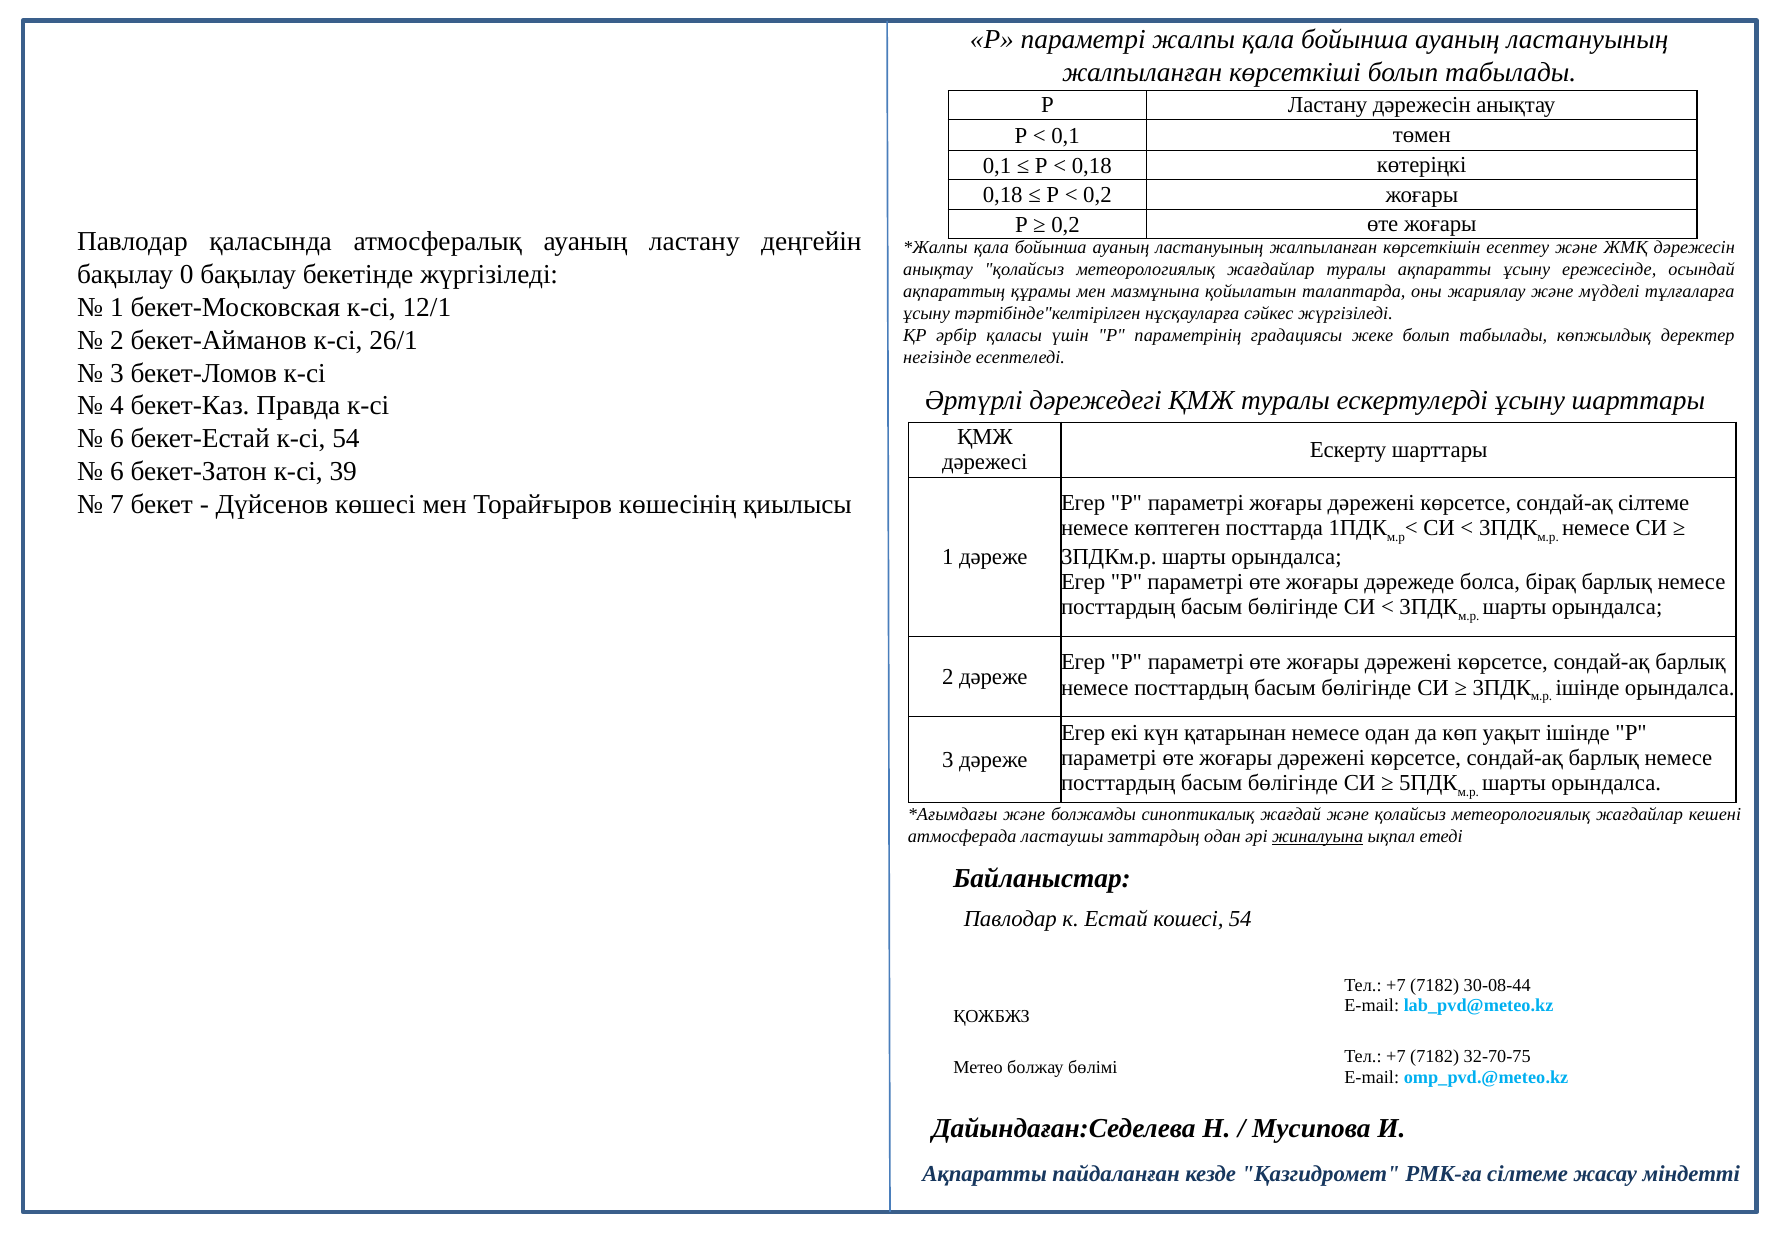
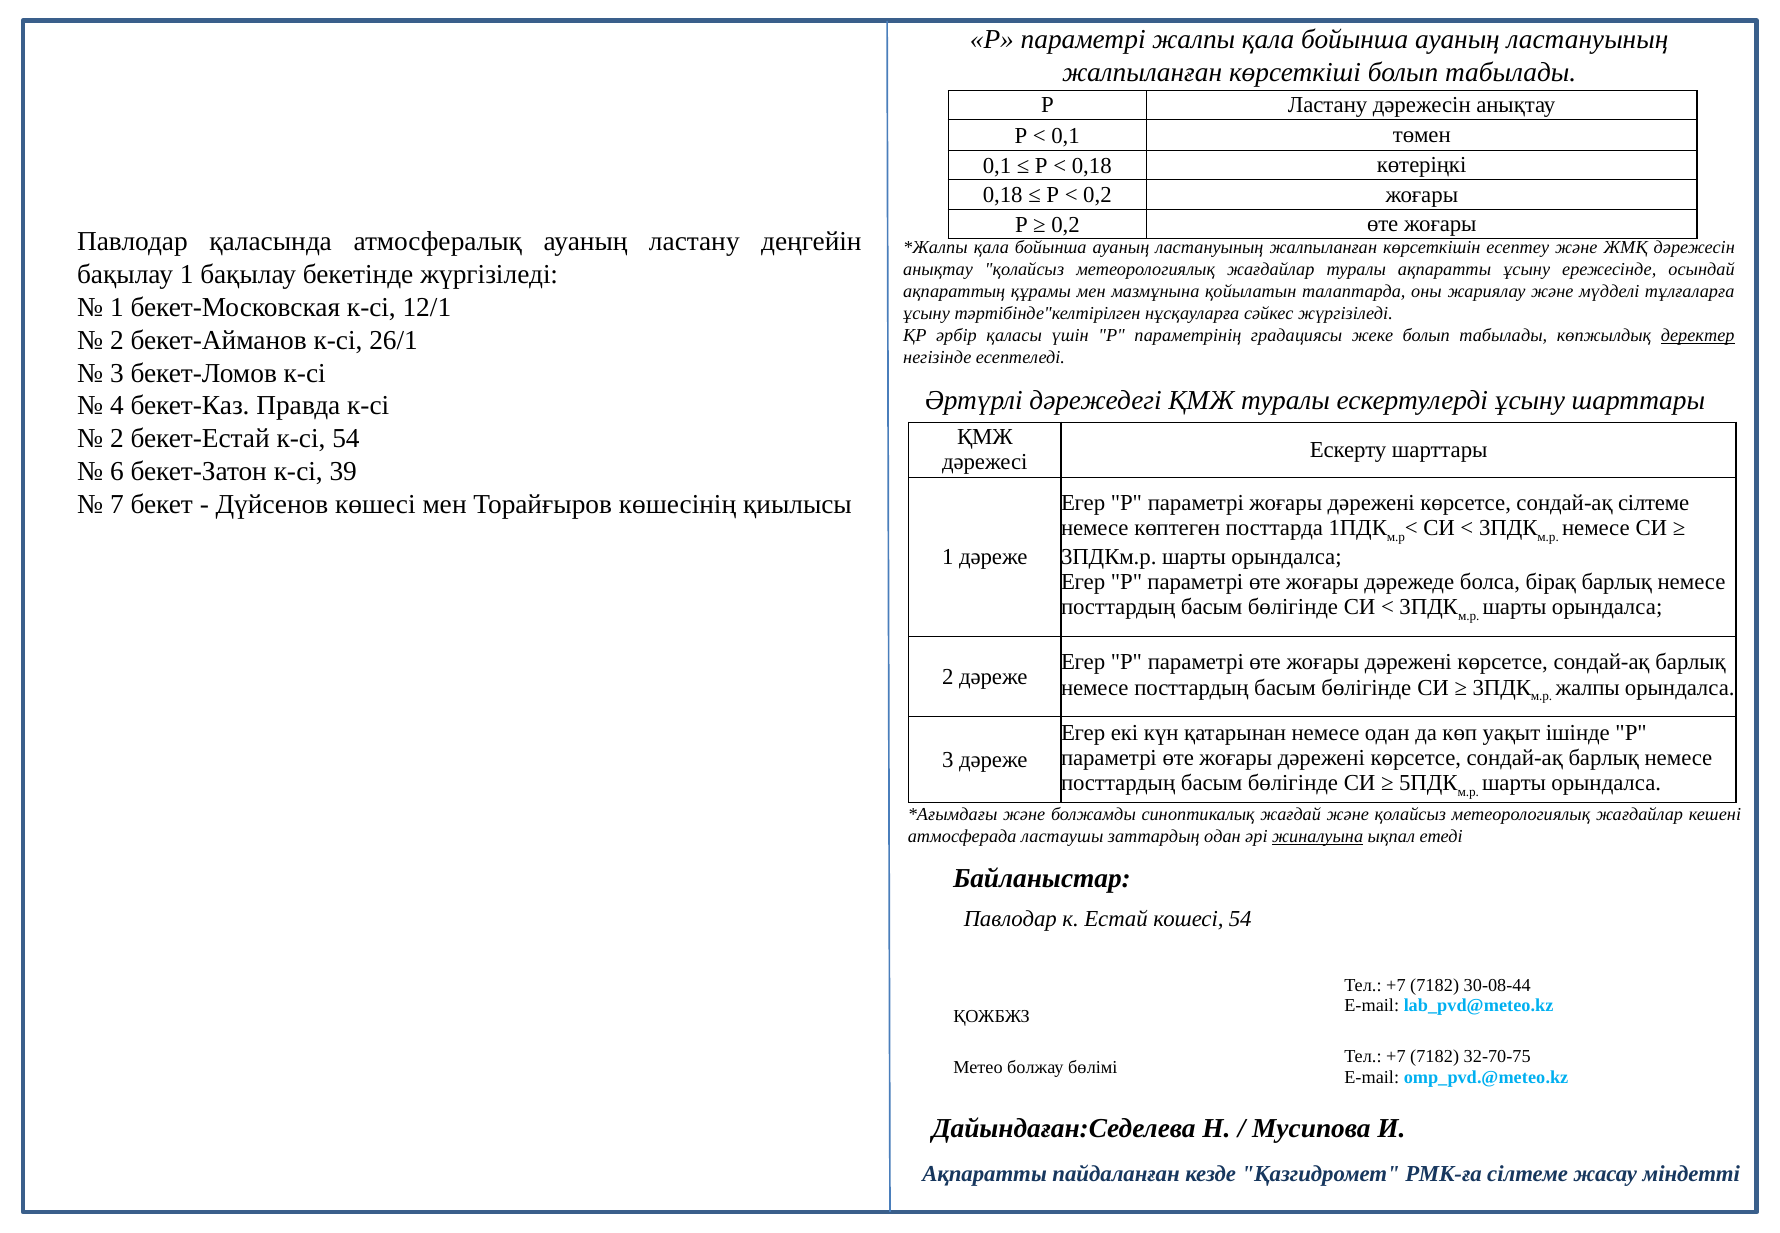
бақылау 0: 0 -> 1 (187, 274)
деректер underline: none -> present (1698, 335)
6: 6 -> 2 (117, 439)
ішінде: ішінде -> жалпы (1588, 687)
